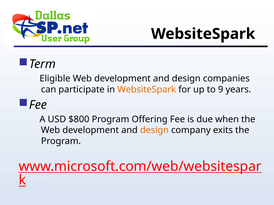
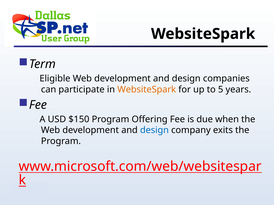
9: 9 -> 5 (221, 90)
$800: $800 -> $150 (79, 120)
design colour: orange -> blue (154, 130)
